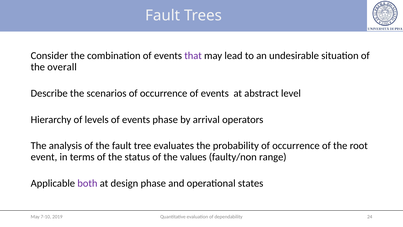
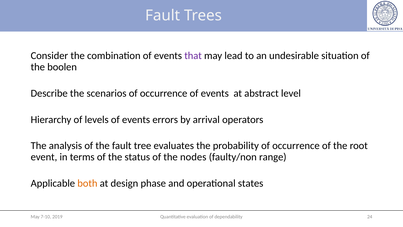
overall: overall -> boolen (62, 67)
events phase: phase -> errors (165, 119)
values: values -> nodes (193, 157)
both colour: purple -> orange (87, 183)
